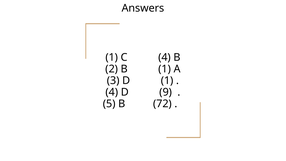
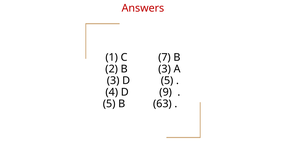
Answers colour: black -> red (143, 8)
C 4: 4 -> 7 (165, 57)
B 1: 1 -> 3 (165, 69)
D 1: 1 -> 5 (167, 80)
72: 72 -> 63 (162, 104)
